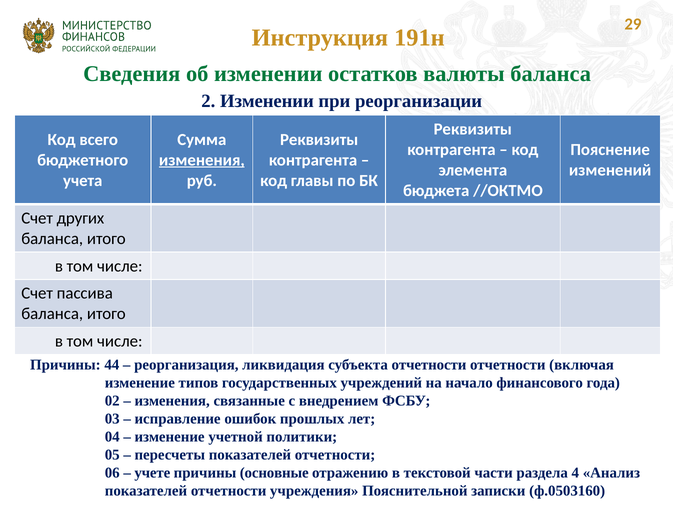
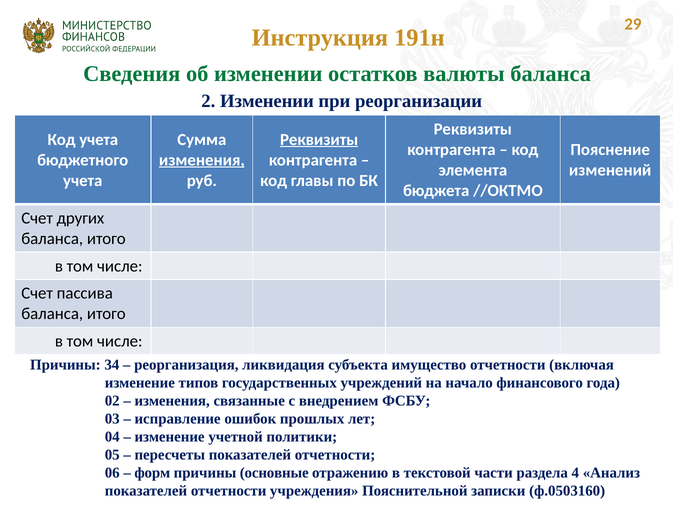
Код всего: всего -> учета (99, 139)
Реквизиты underline: none -> present (319, 139)
44: 44 -> 34 (112, 365)
субъекта отчетности: отчетности -> имущество (429, 365)
учете: учете -> форм (152, 472)
